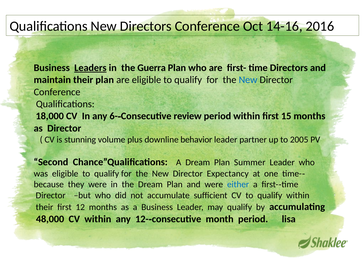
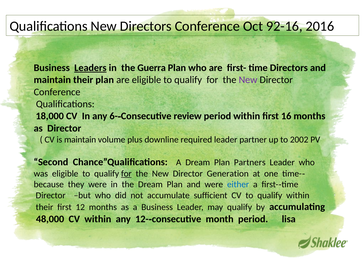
14-16: 14-16 -> 92-16 (284, 26)
New colour: blue -> purple (248, 80)
15: 15 -> 16 (286, 116)
is stunning: stunning -> maintain (80, 139)
behavior: behavior -> required (196, 139)
2005: 2005 -> 2002 (299, 139)
Summer: Summer -> Partners (250, 162)
for underline: none -> present (126, 173)
Expectancy: Expectancy -> Generation (228, 173)
